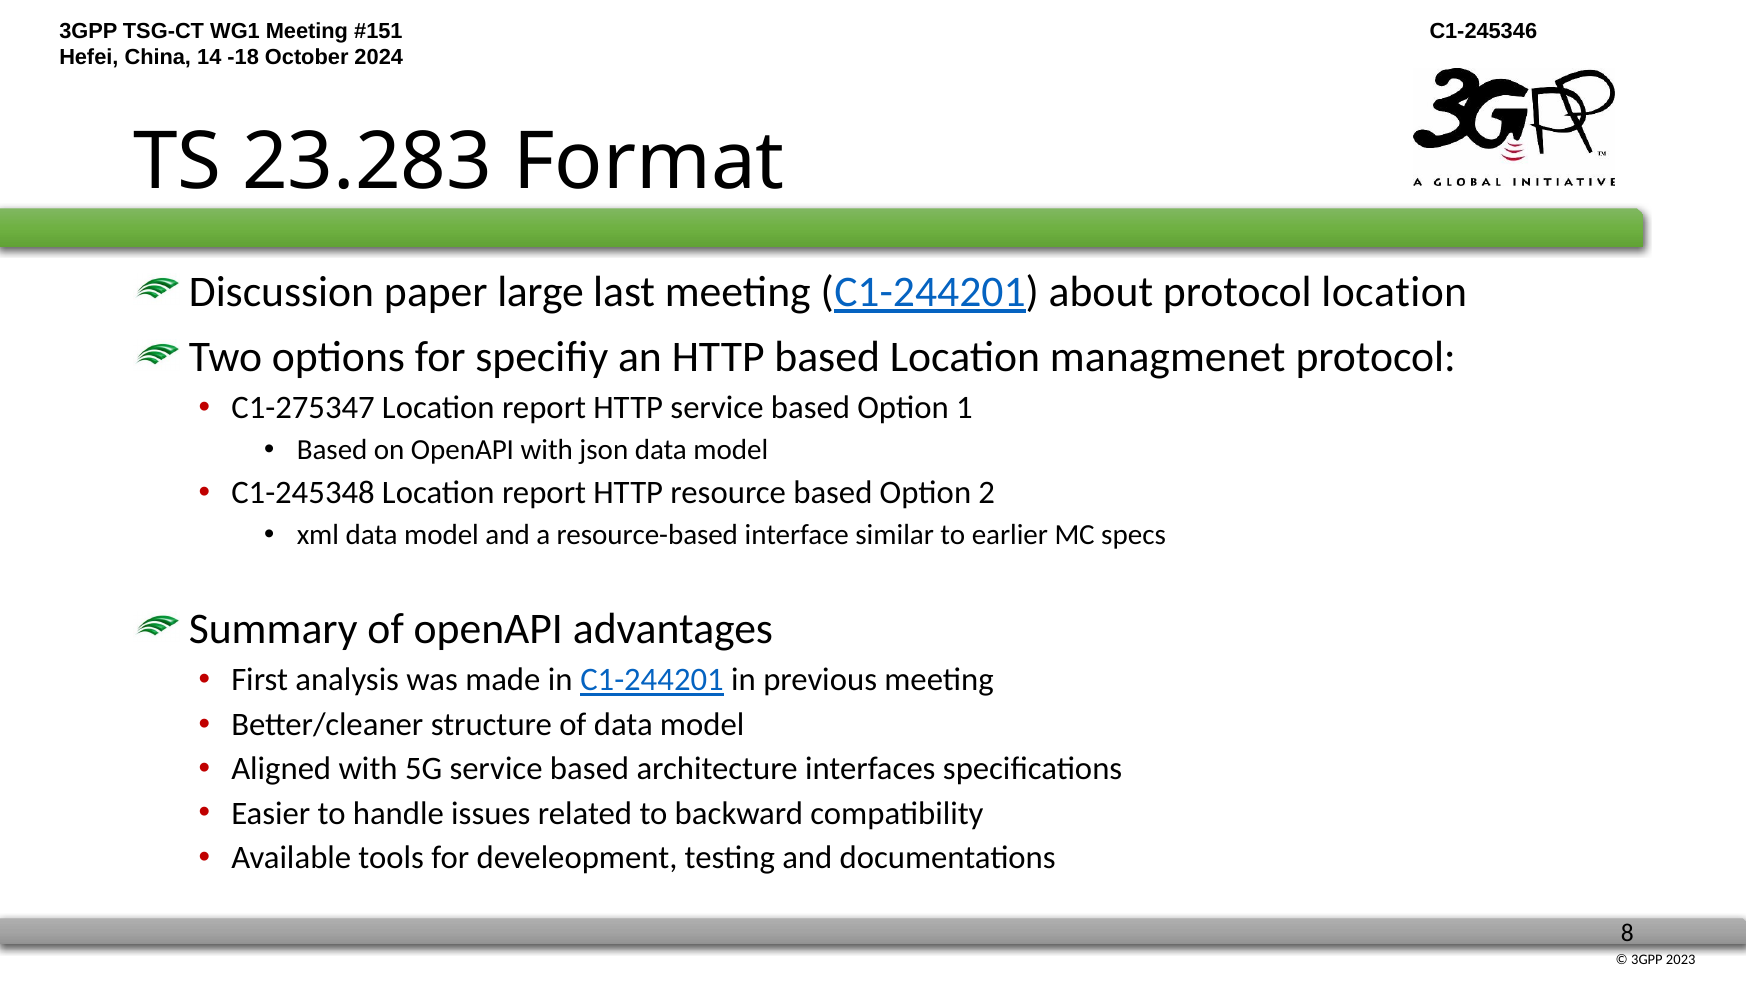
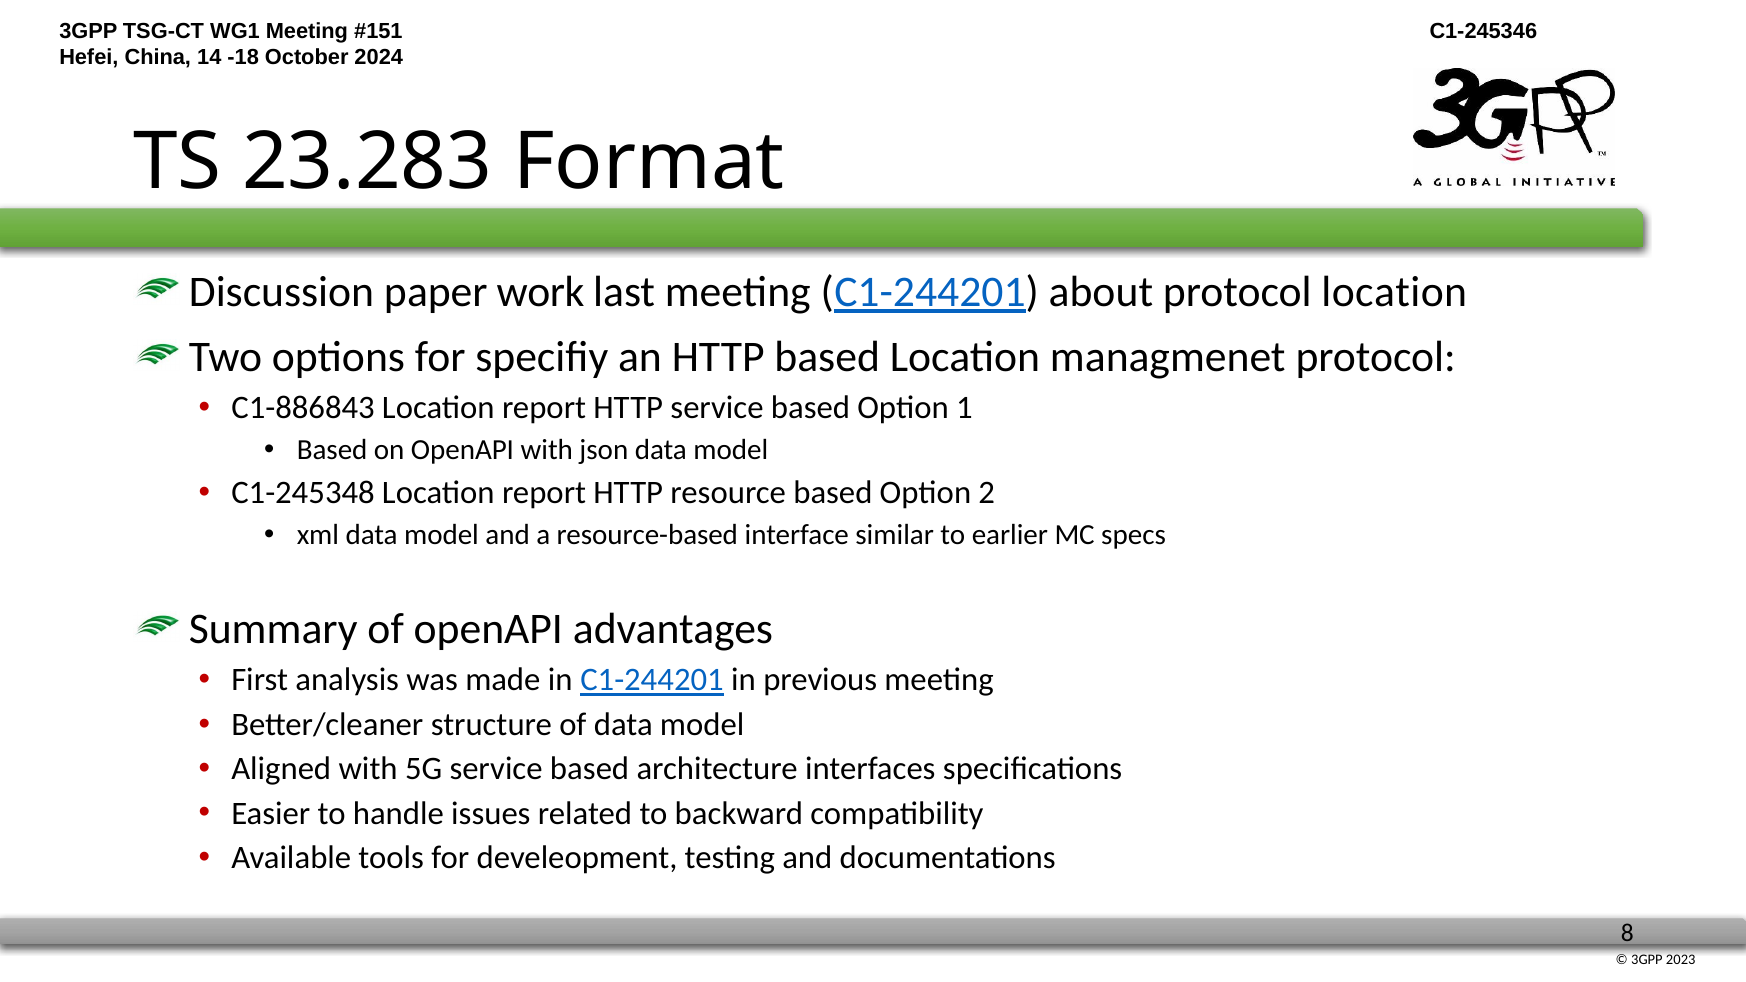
large: large -> work (541, 292)
C1-275347: C1-275347 -> C1-886843 (303, 408)
